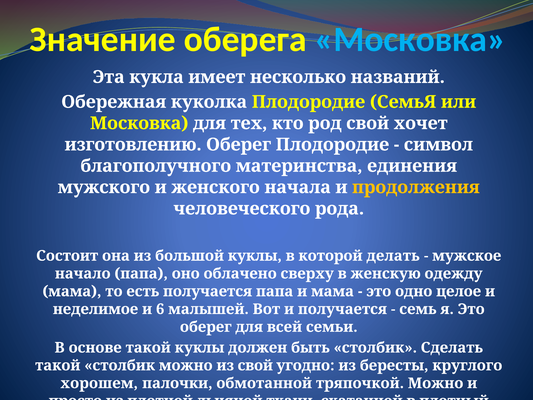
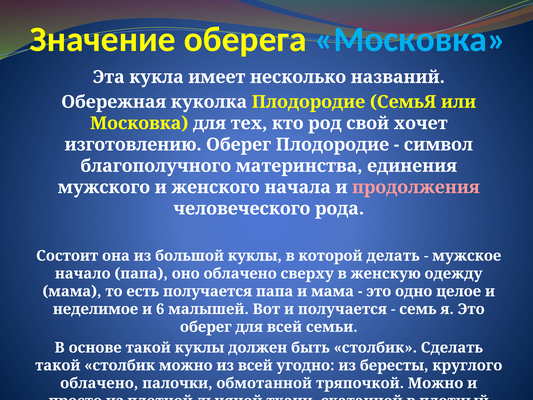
продолжения colour: yellow -> pink (416, 187)
из свой: свой -> всей (255, 365)
хорошем: хорошем -> облачено (99, 383)
